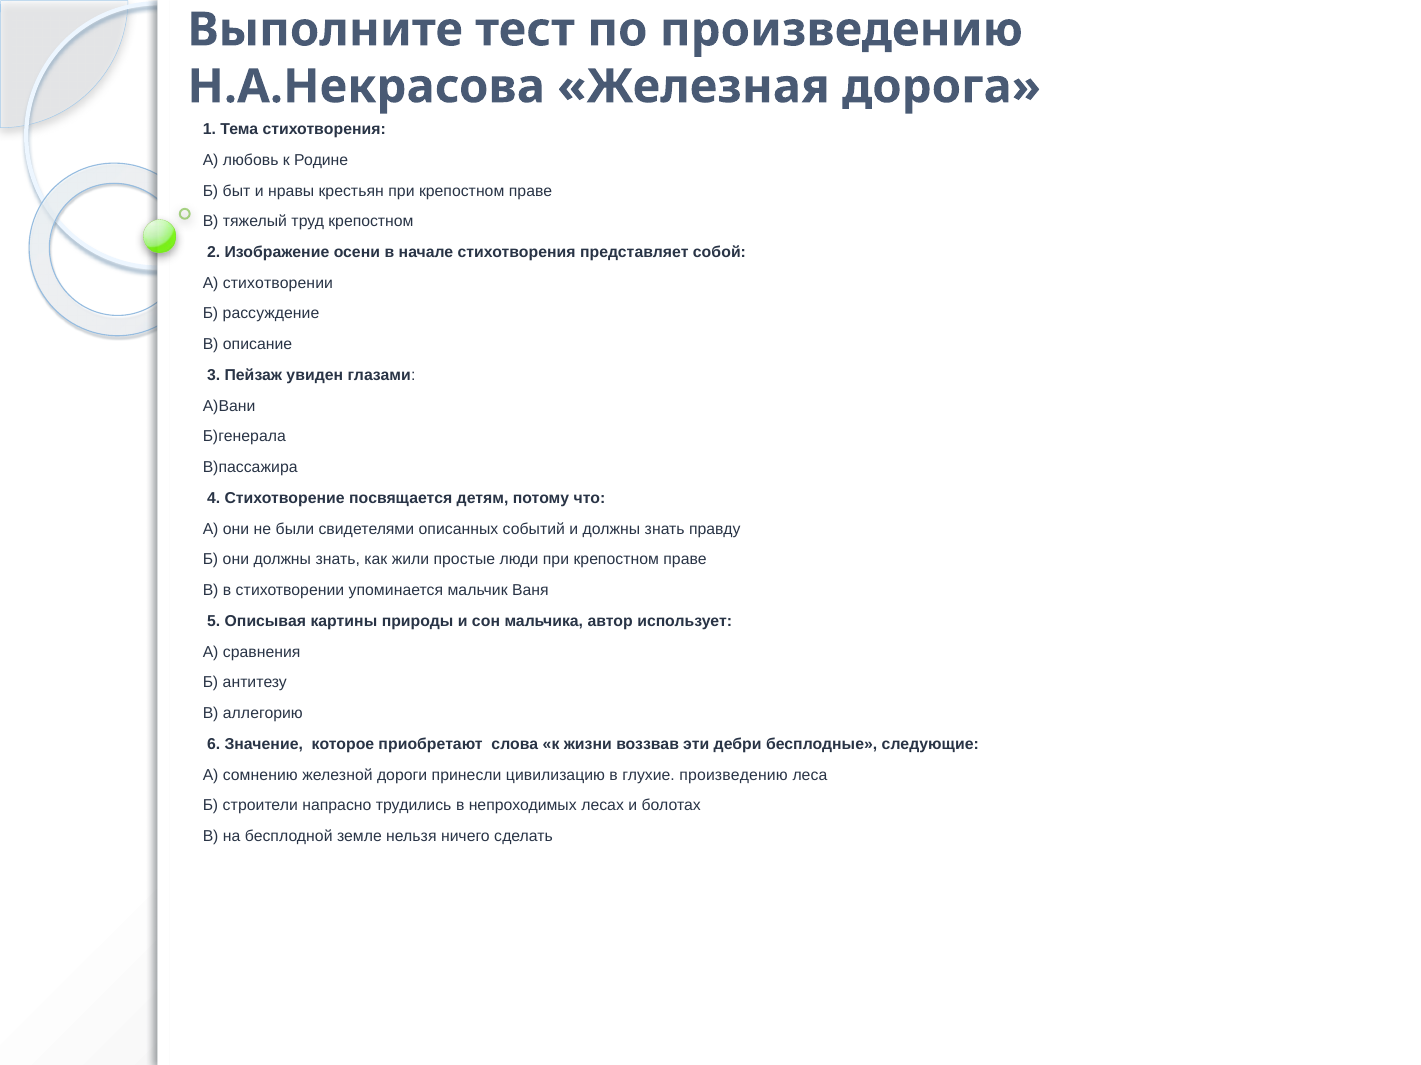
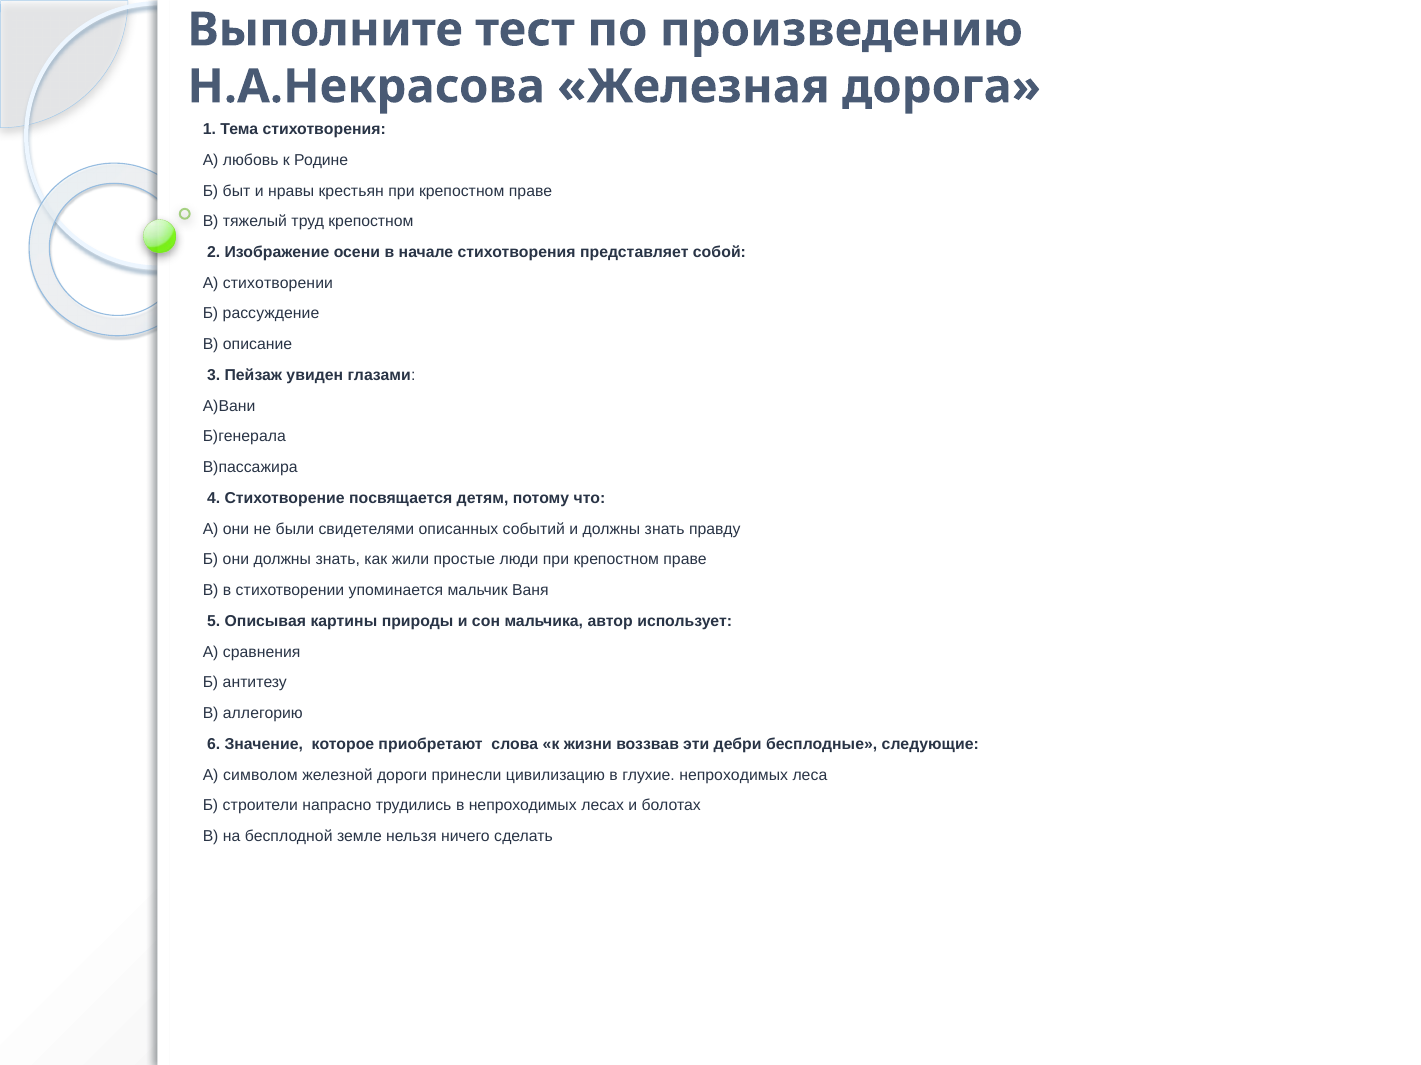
сомнению: сомнению -> символом (260, 776)
глухие произведению: произведению -> непроходимых (734, 776)
